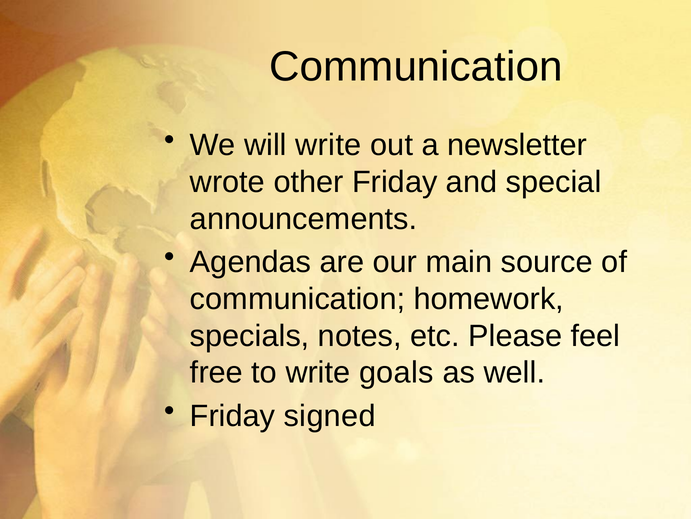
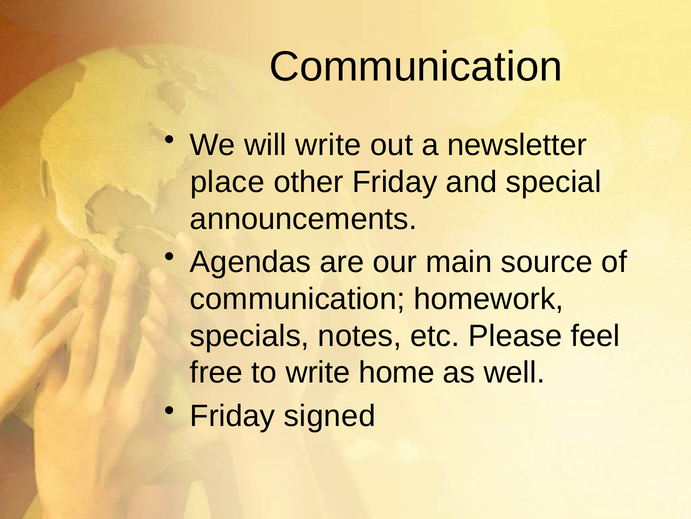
wrote: wrote -> place (227, 182)
goals: goals -> home (397, 372)
